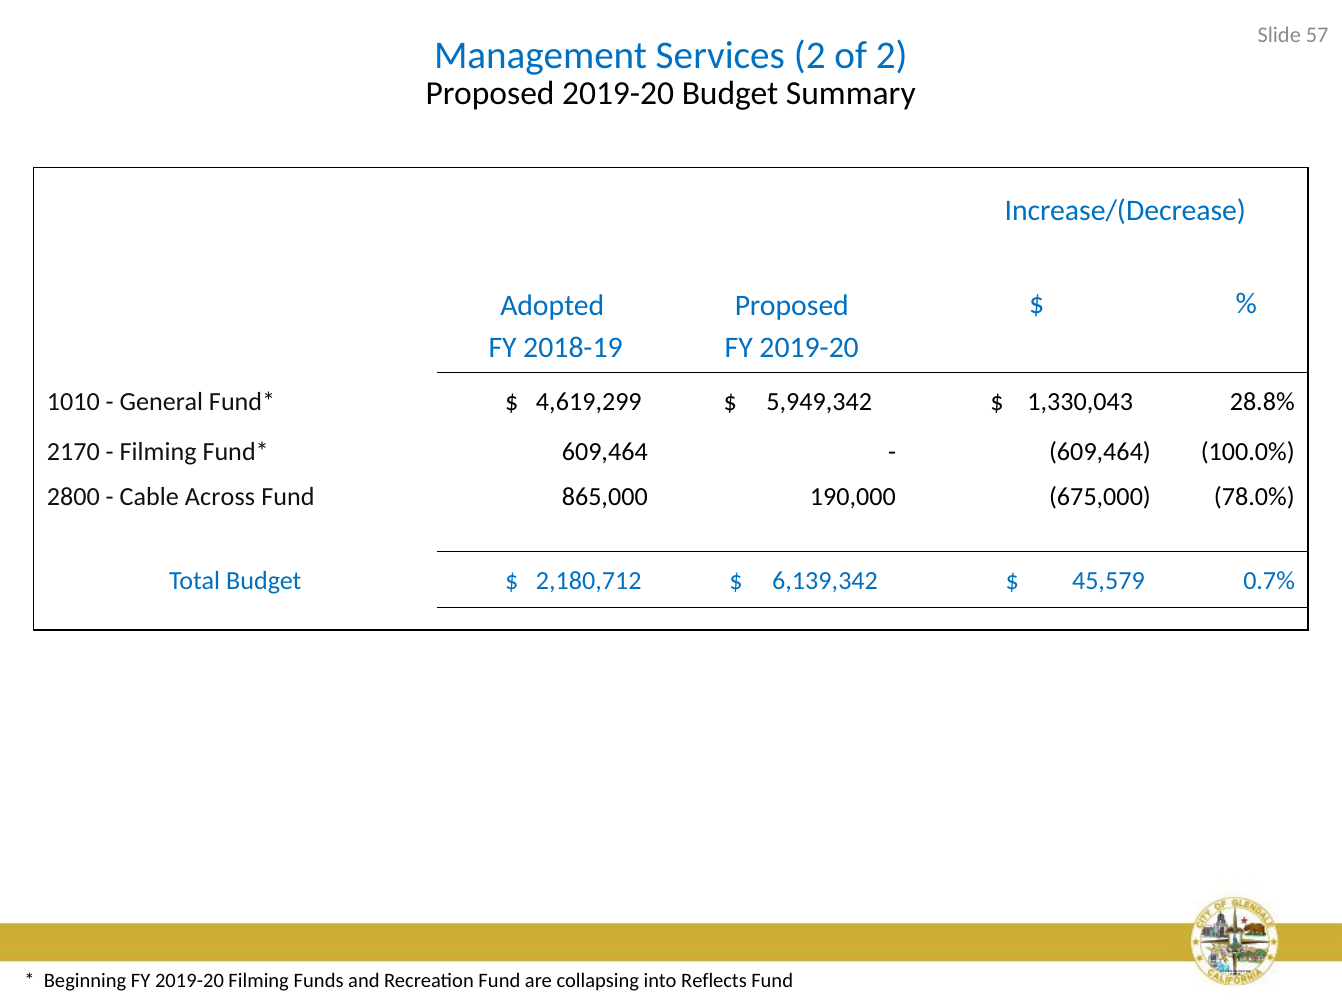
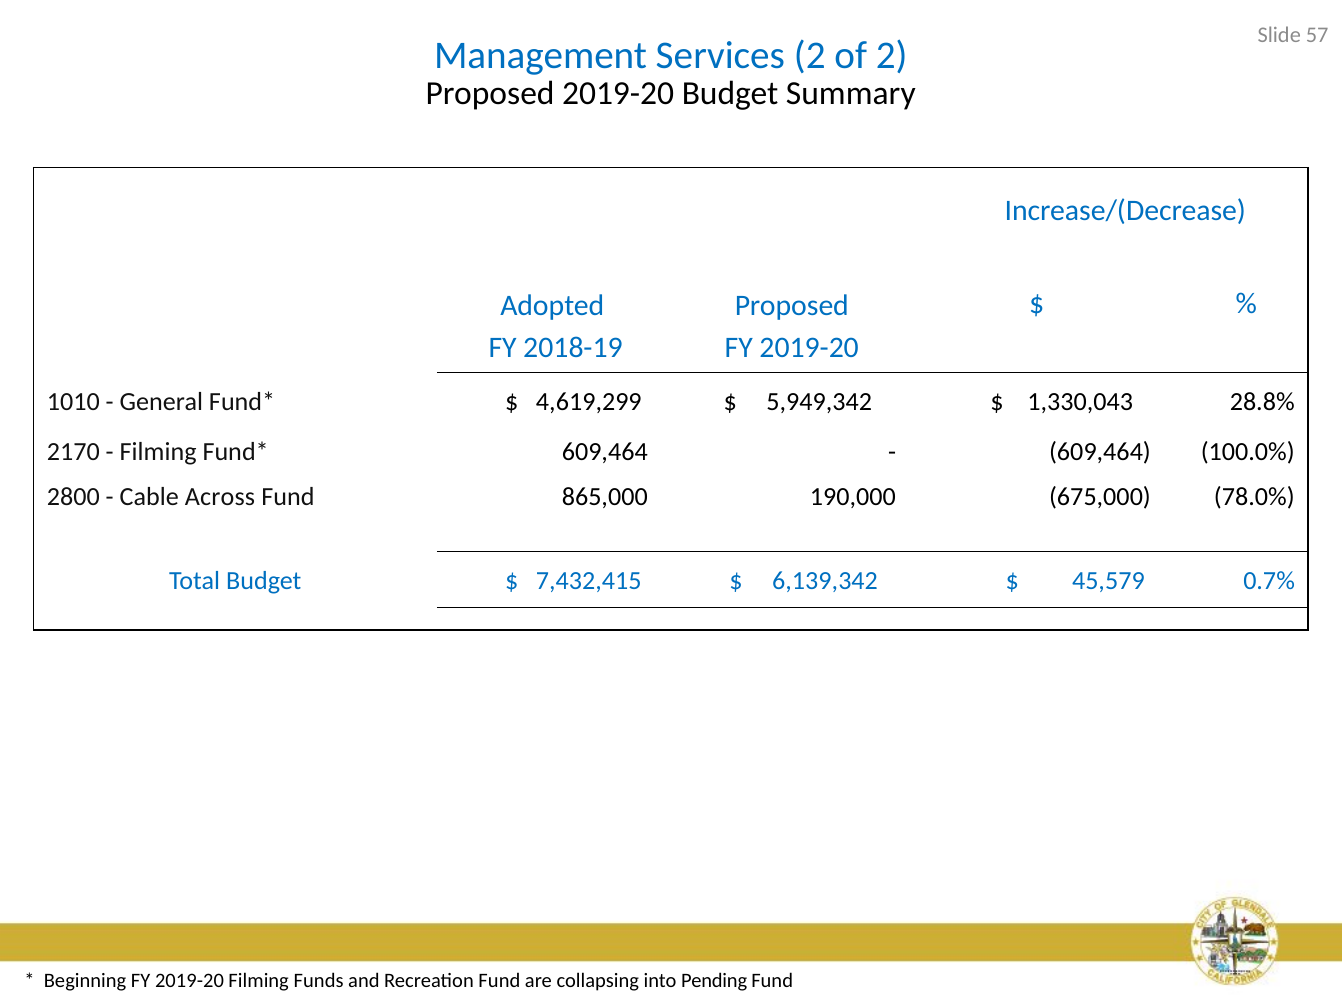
2,180,712: 2,180,712 -> 7,432,415 (589, 581)
Reflects: Reflects -> Pending (714, 982)
